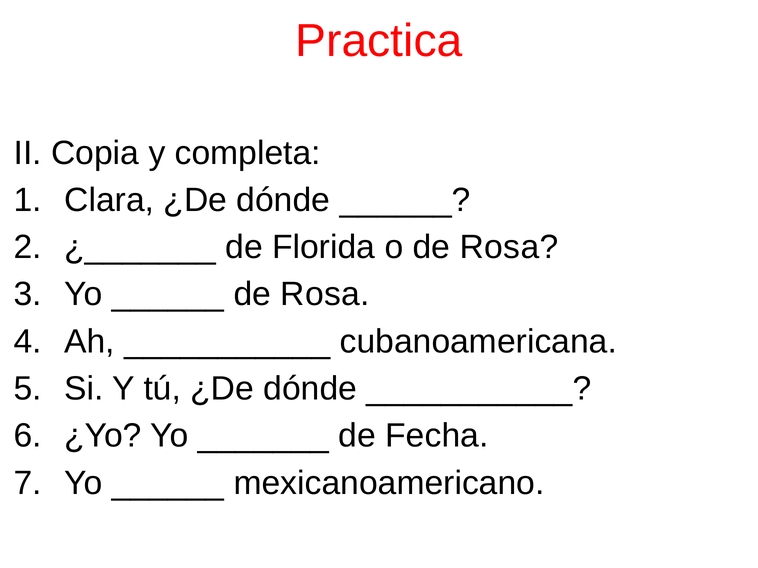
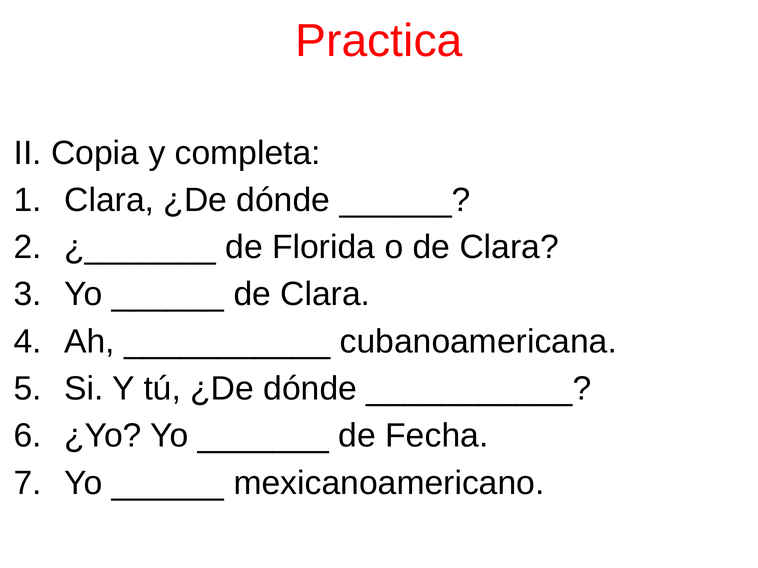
o de Rosa: Rosa -> Clara (509, 247)
Rosa: Rosa -> Clara (325, 295)
